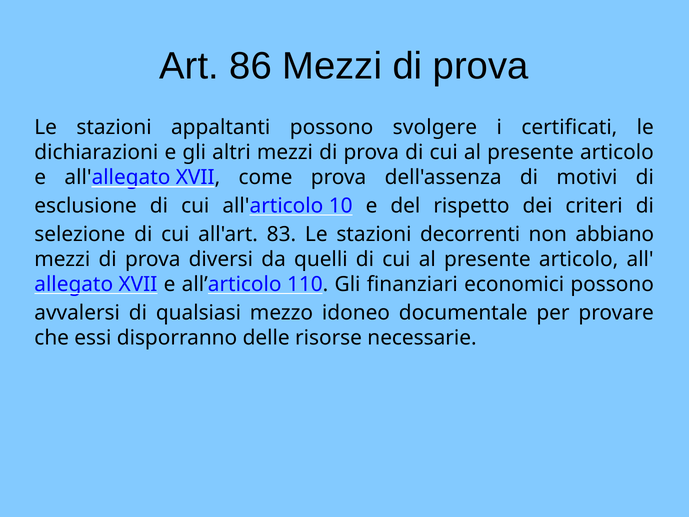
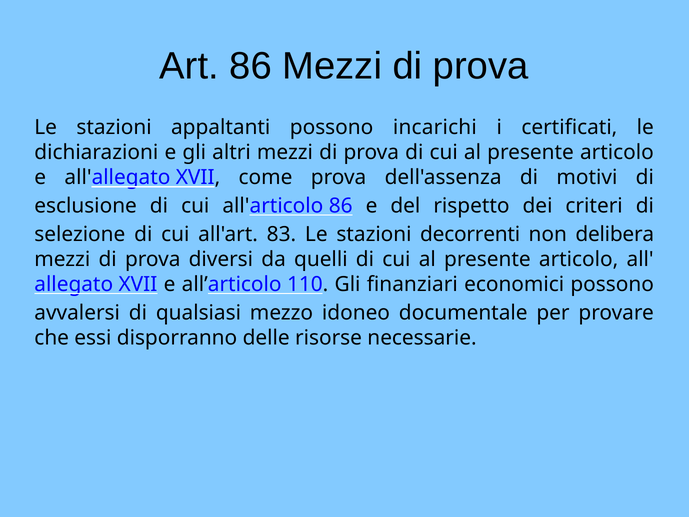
svolgere: svolgere -> incarichi (435, 127)
all'articolo 10: 10 -> 86 (341, 206)
abbiano: abbiano -> delibera (615, 234)
